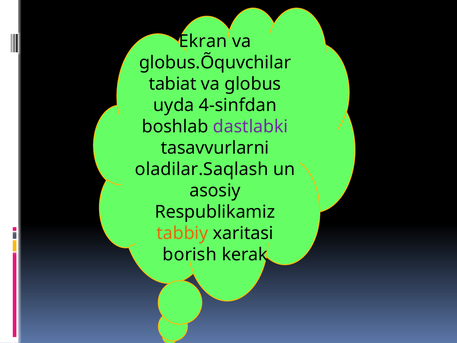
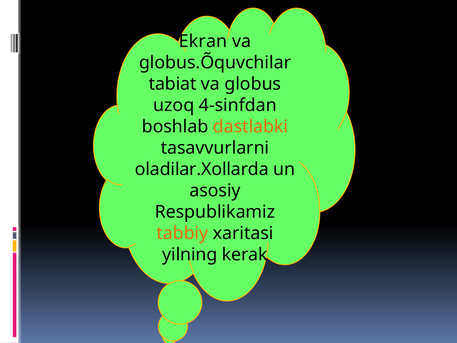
uyda: uyda -> uzoq (174, 105)
dastlabki colour: purple -> orange (251, 127)
oladilar.Saqlash: oladilar.Saqlash -> oladilar.Xollarda (202, 169)
borish: borish -> yilning (190, 255)
